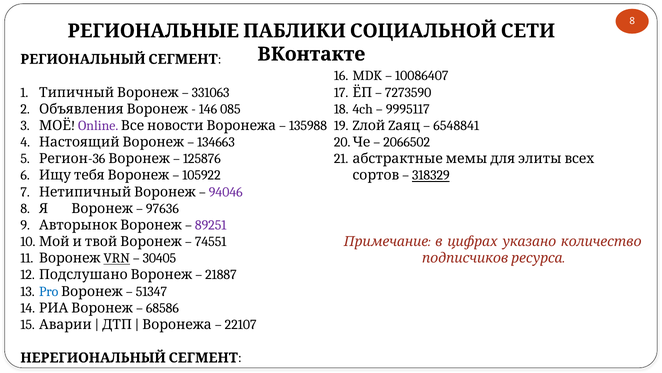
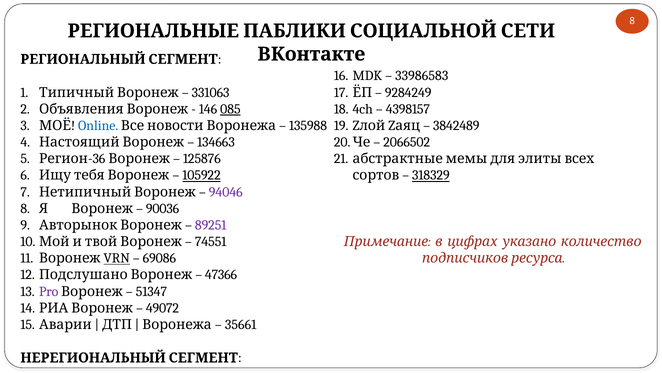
10086407: 10086407 -> 33986583 (422, 76)
7273590: 7273590 -> 9284249 (408, 92)
085 underline: none -> present (230, 109)
9995117: 9995117 -> 4398157 (408, 109)
Online colour: purple -> blue (98, 125)
6548841: 6548841 -> 3842489 (456, 125)
105922 underline: none -> present (201, 175)
97636: 97636 -> 90036 (163, 208)
30405: 30405 -> 69086 (159, 258)
21887: 21887 -> 47366 (221, 274)
Pro colour: blue -> purple (49, 291)
68586: 68586 -> 49072 (162, 308)
22107: 22107 -> 35661 (241, 324)
